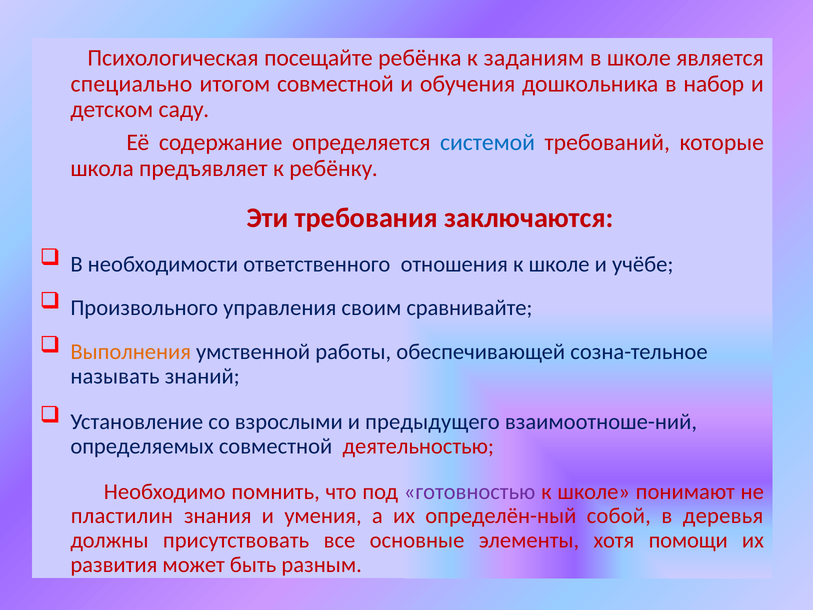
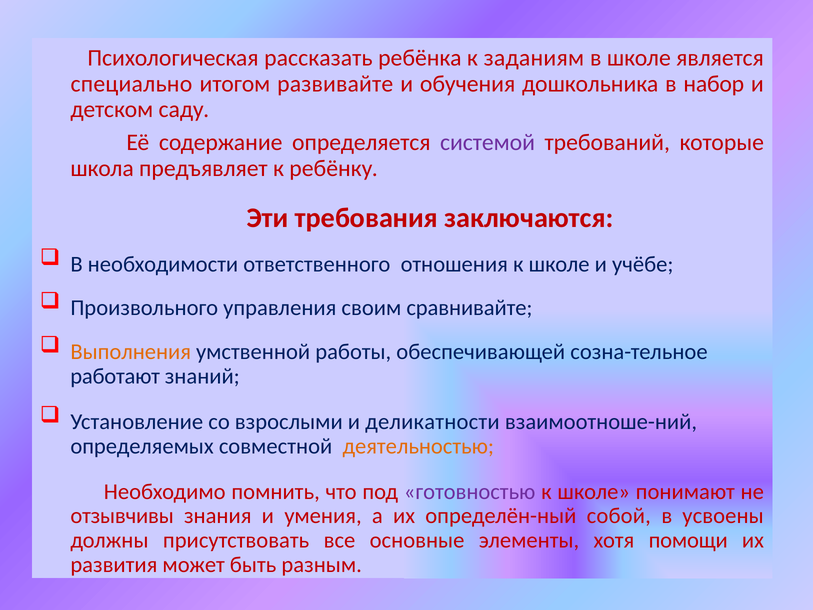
посещайте: посещайте -> рассказать (318, 58)
итогом совместной: совместной -> развивайте (335, 84)
системой colour: blue -> purple (488, 143)
называть: называть -> работают (115, 376)
предыдущего: предыдущего -> деликатности (432, 421)
деятельностью colour: red -> orange (418, 446)
пластилин: пластилин -> отзывчивы (122, 516)
деревья: деревья -> усвоены (723, 516)
